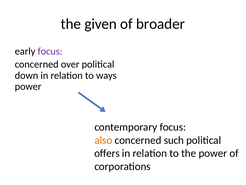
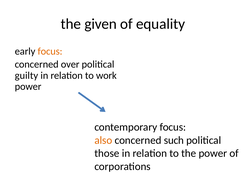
broader: broader -> equality (161, 24)
focus colour: purple -> orange (50, 51)
down: down -> guilty (26, 75)
ways: ways -> work (106, 75)
offers: offers -> those (107, 153)
